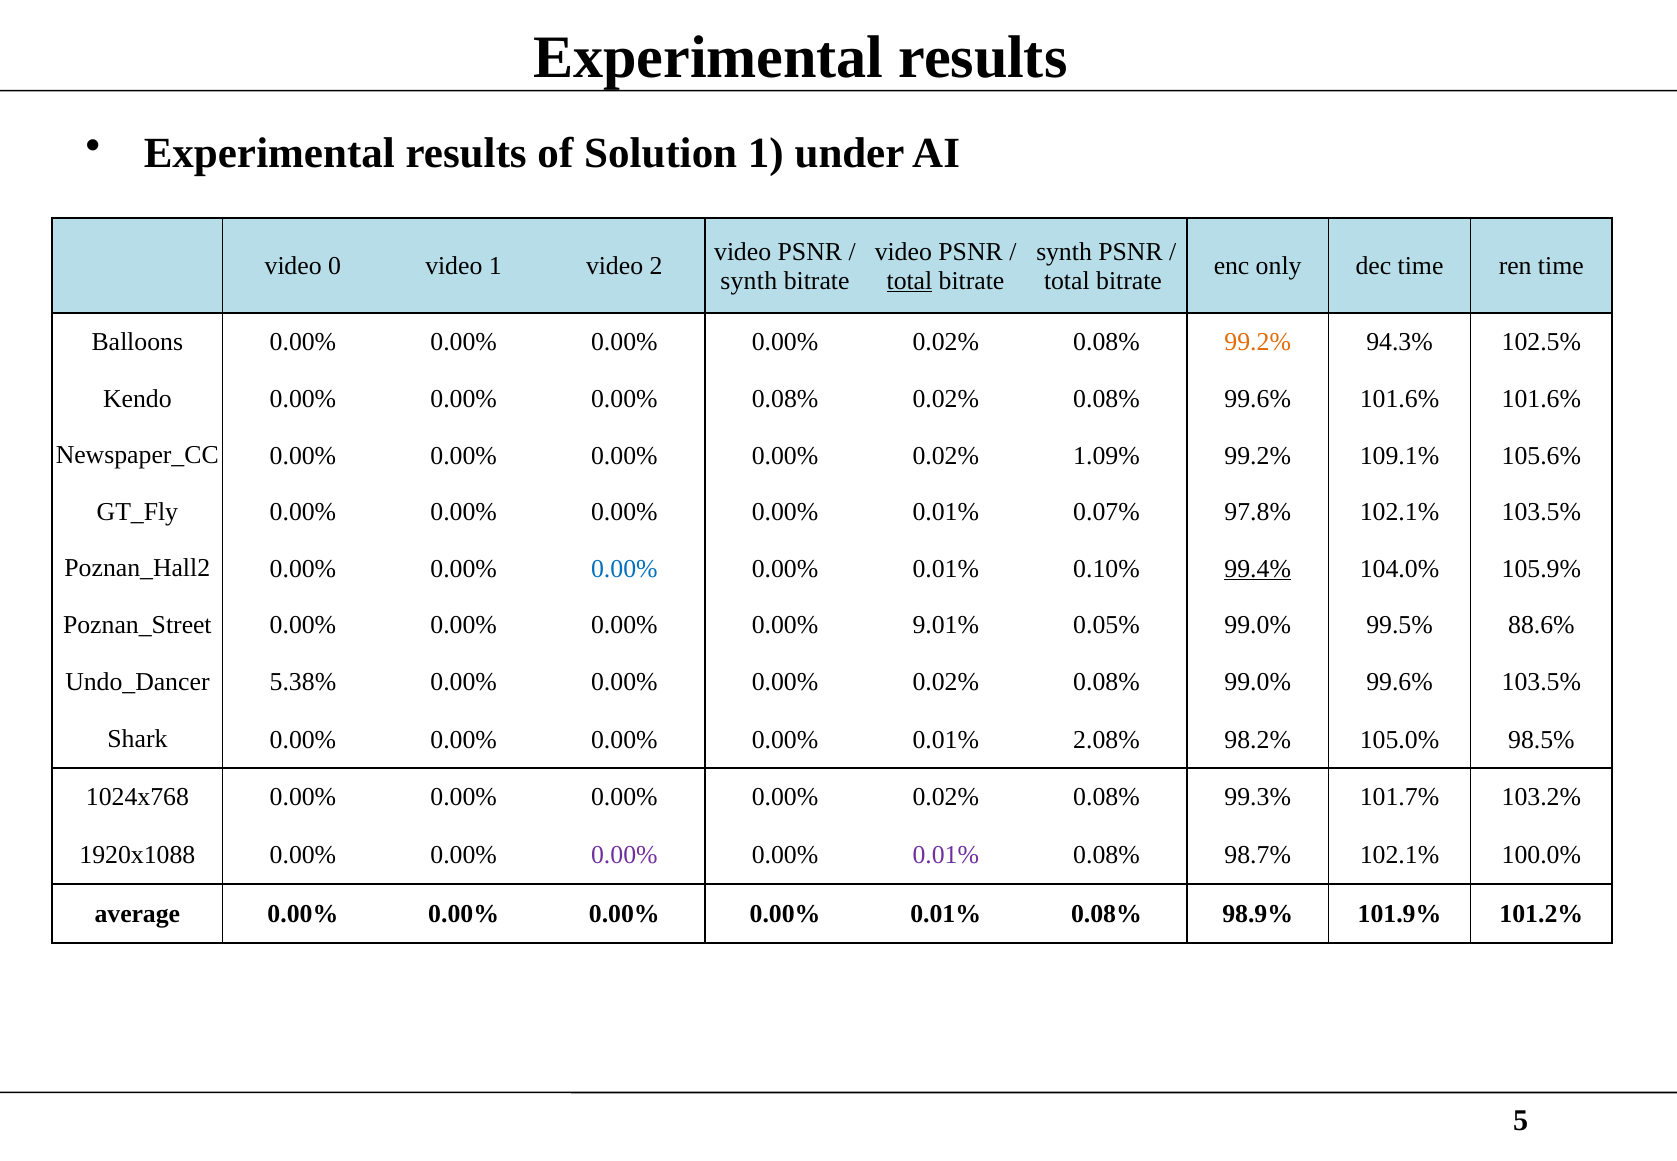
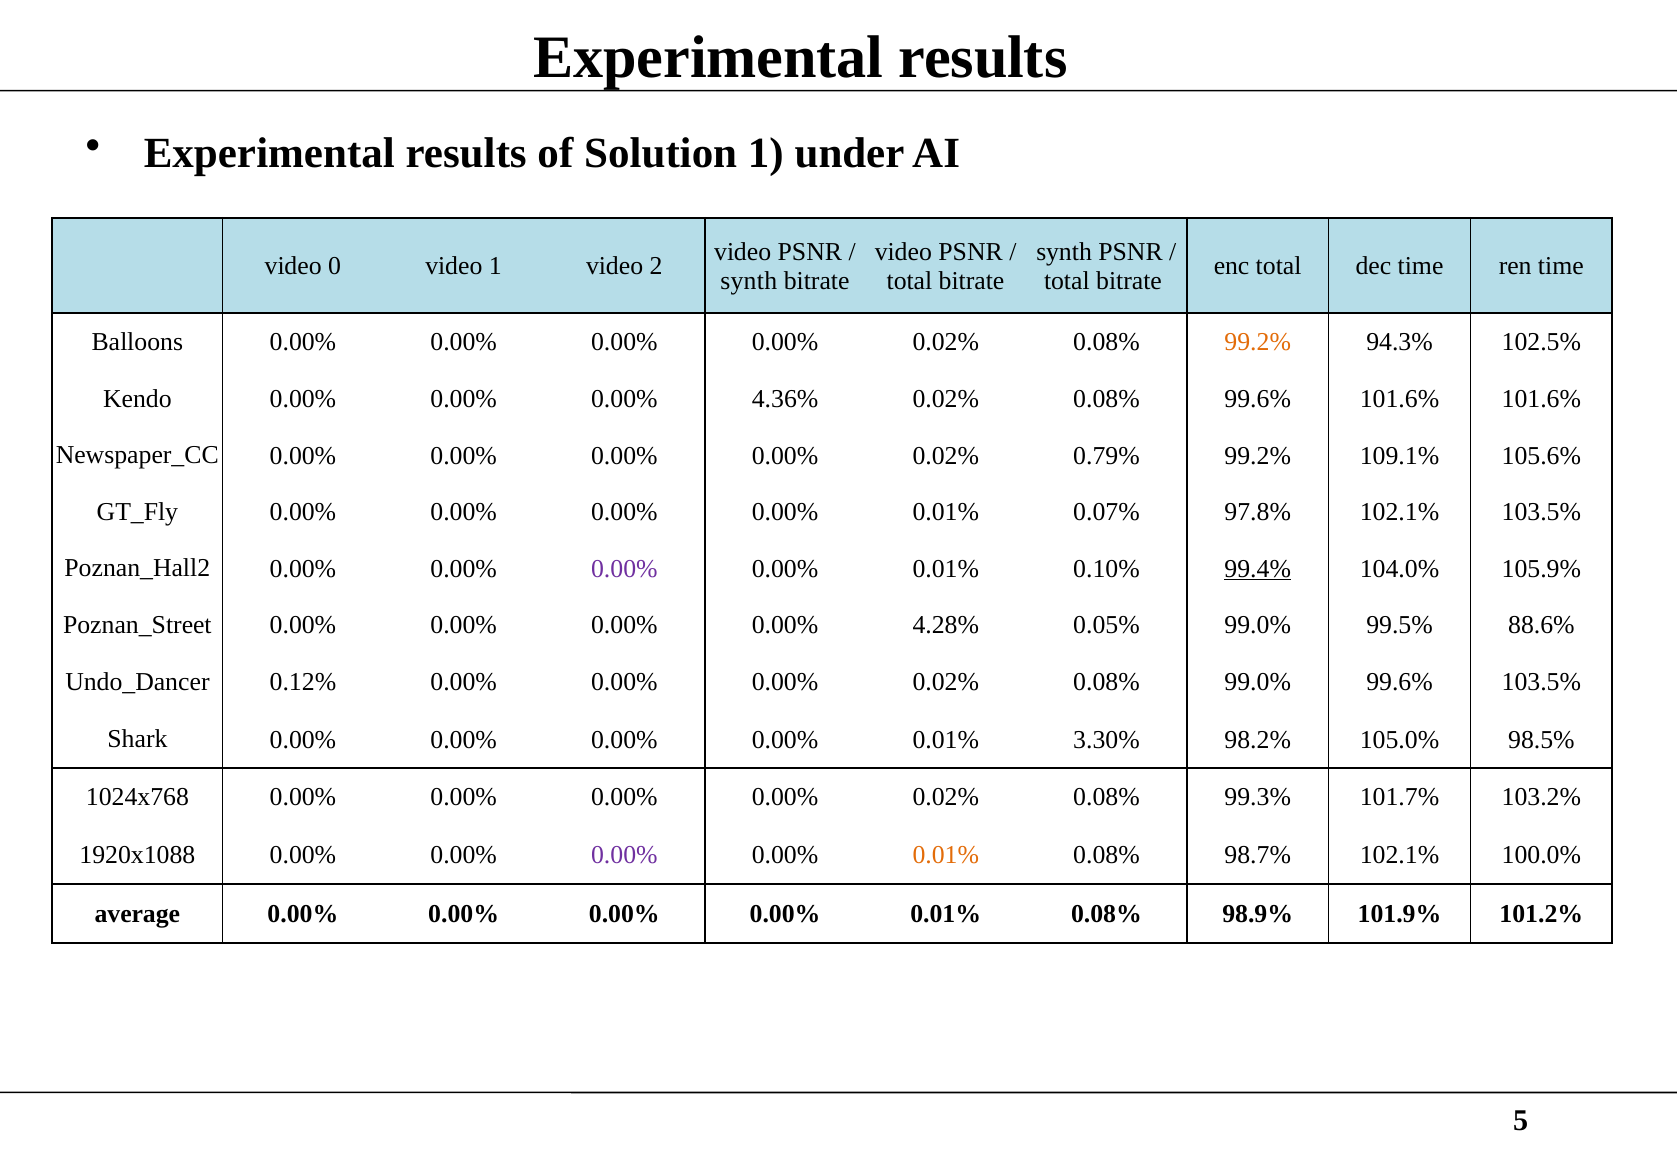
enc only: only -> total (1279, 266)
total underline: present -> none (909, 280)
0.00% 0.08%: 0.08% -> 4.36% (785, 399)
1.09%: 1.09% -> 0.79% (1107, 456)
0.00% colour: blue -> purple (624, 569)
9.01%: 9.01% -> 4.28% (946, 625)
5.38%: 5.38% -> 0.12% (303, 682)
2.08%: 2.08% -> 3.30% (1107, 740)
0.01% colour: purple -> orange (946, 855)
